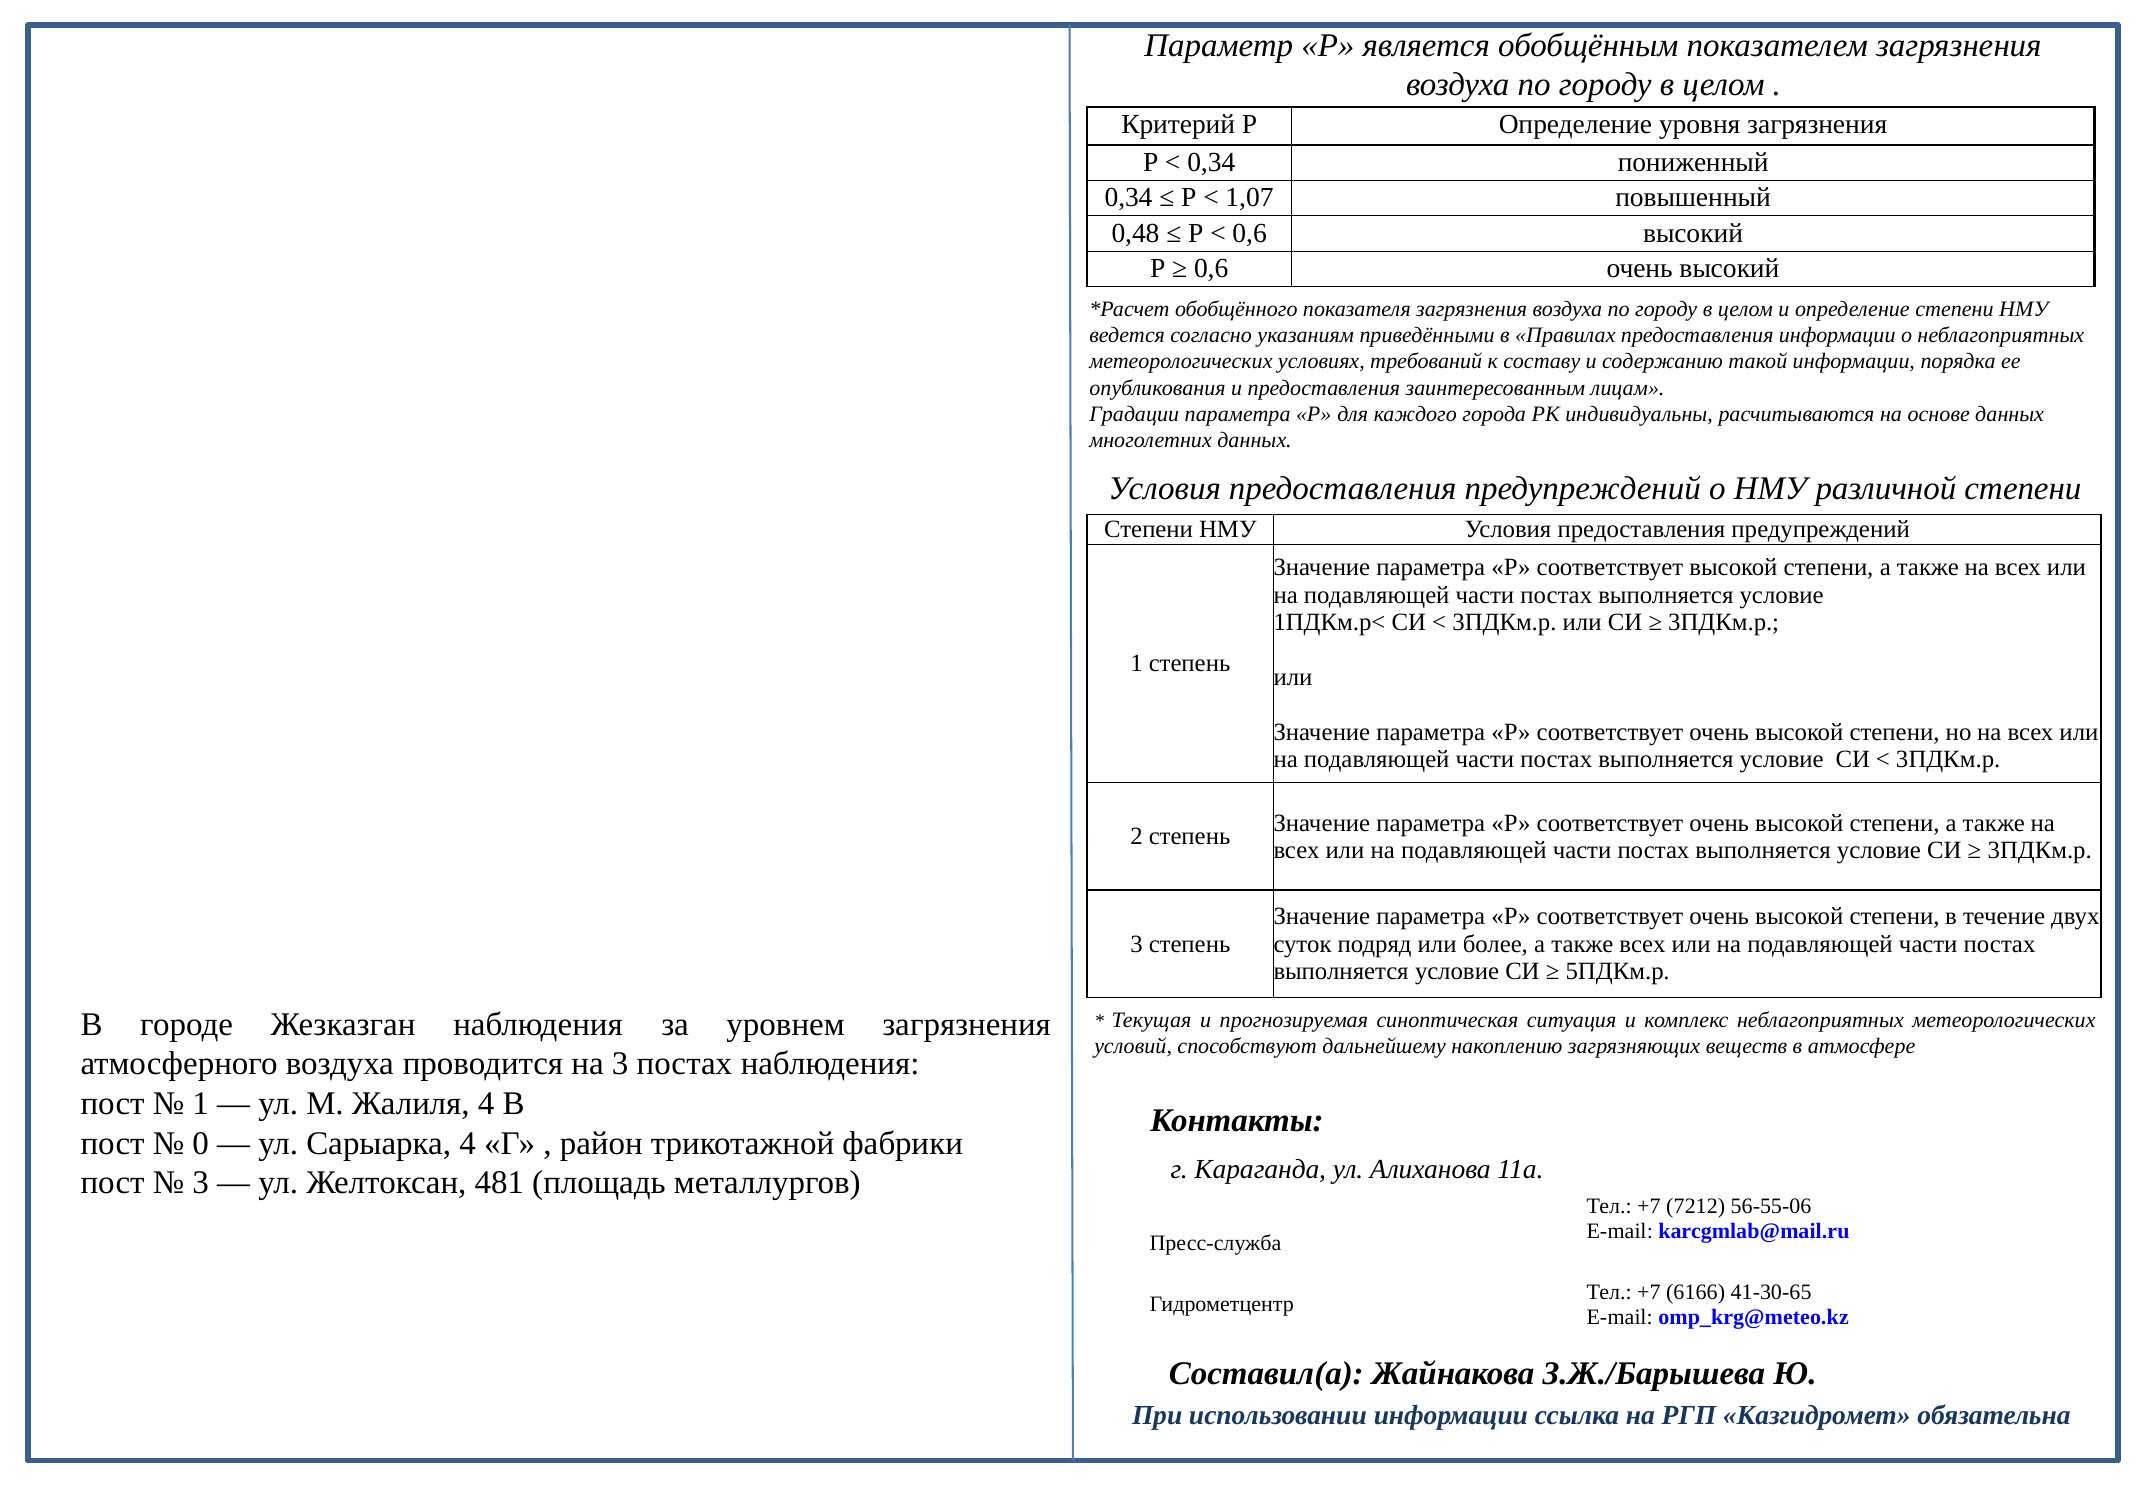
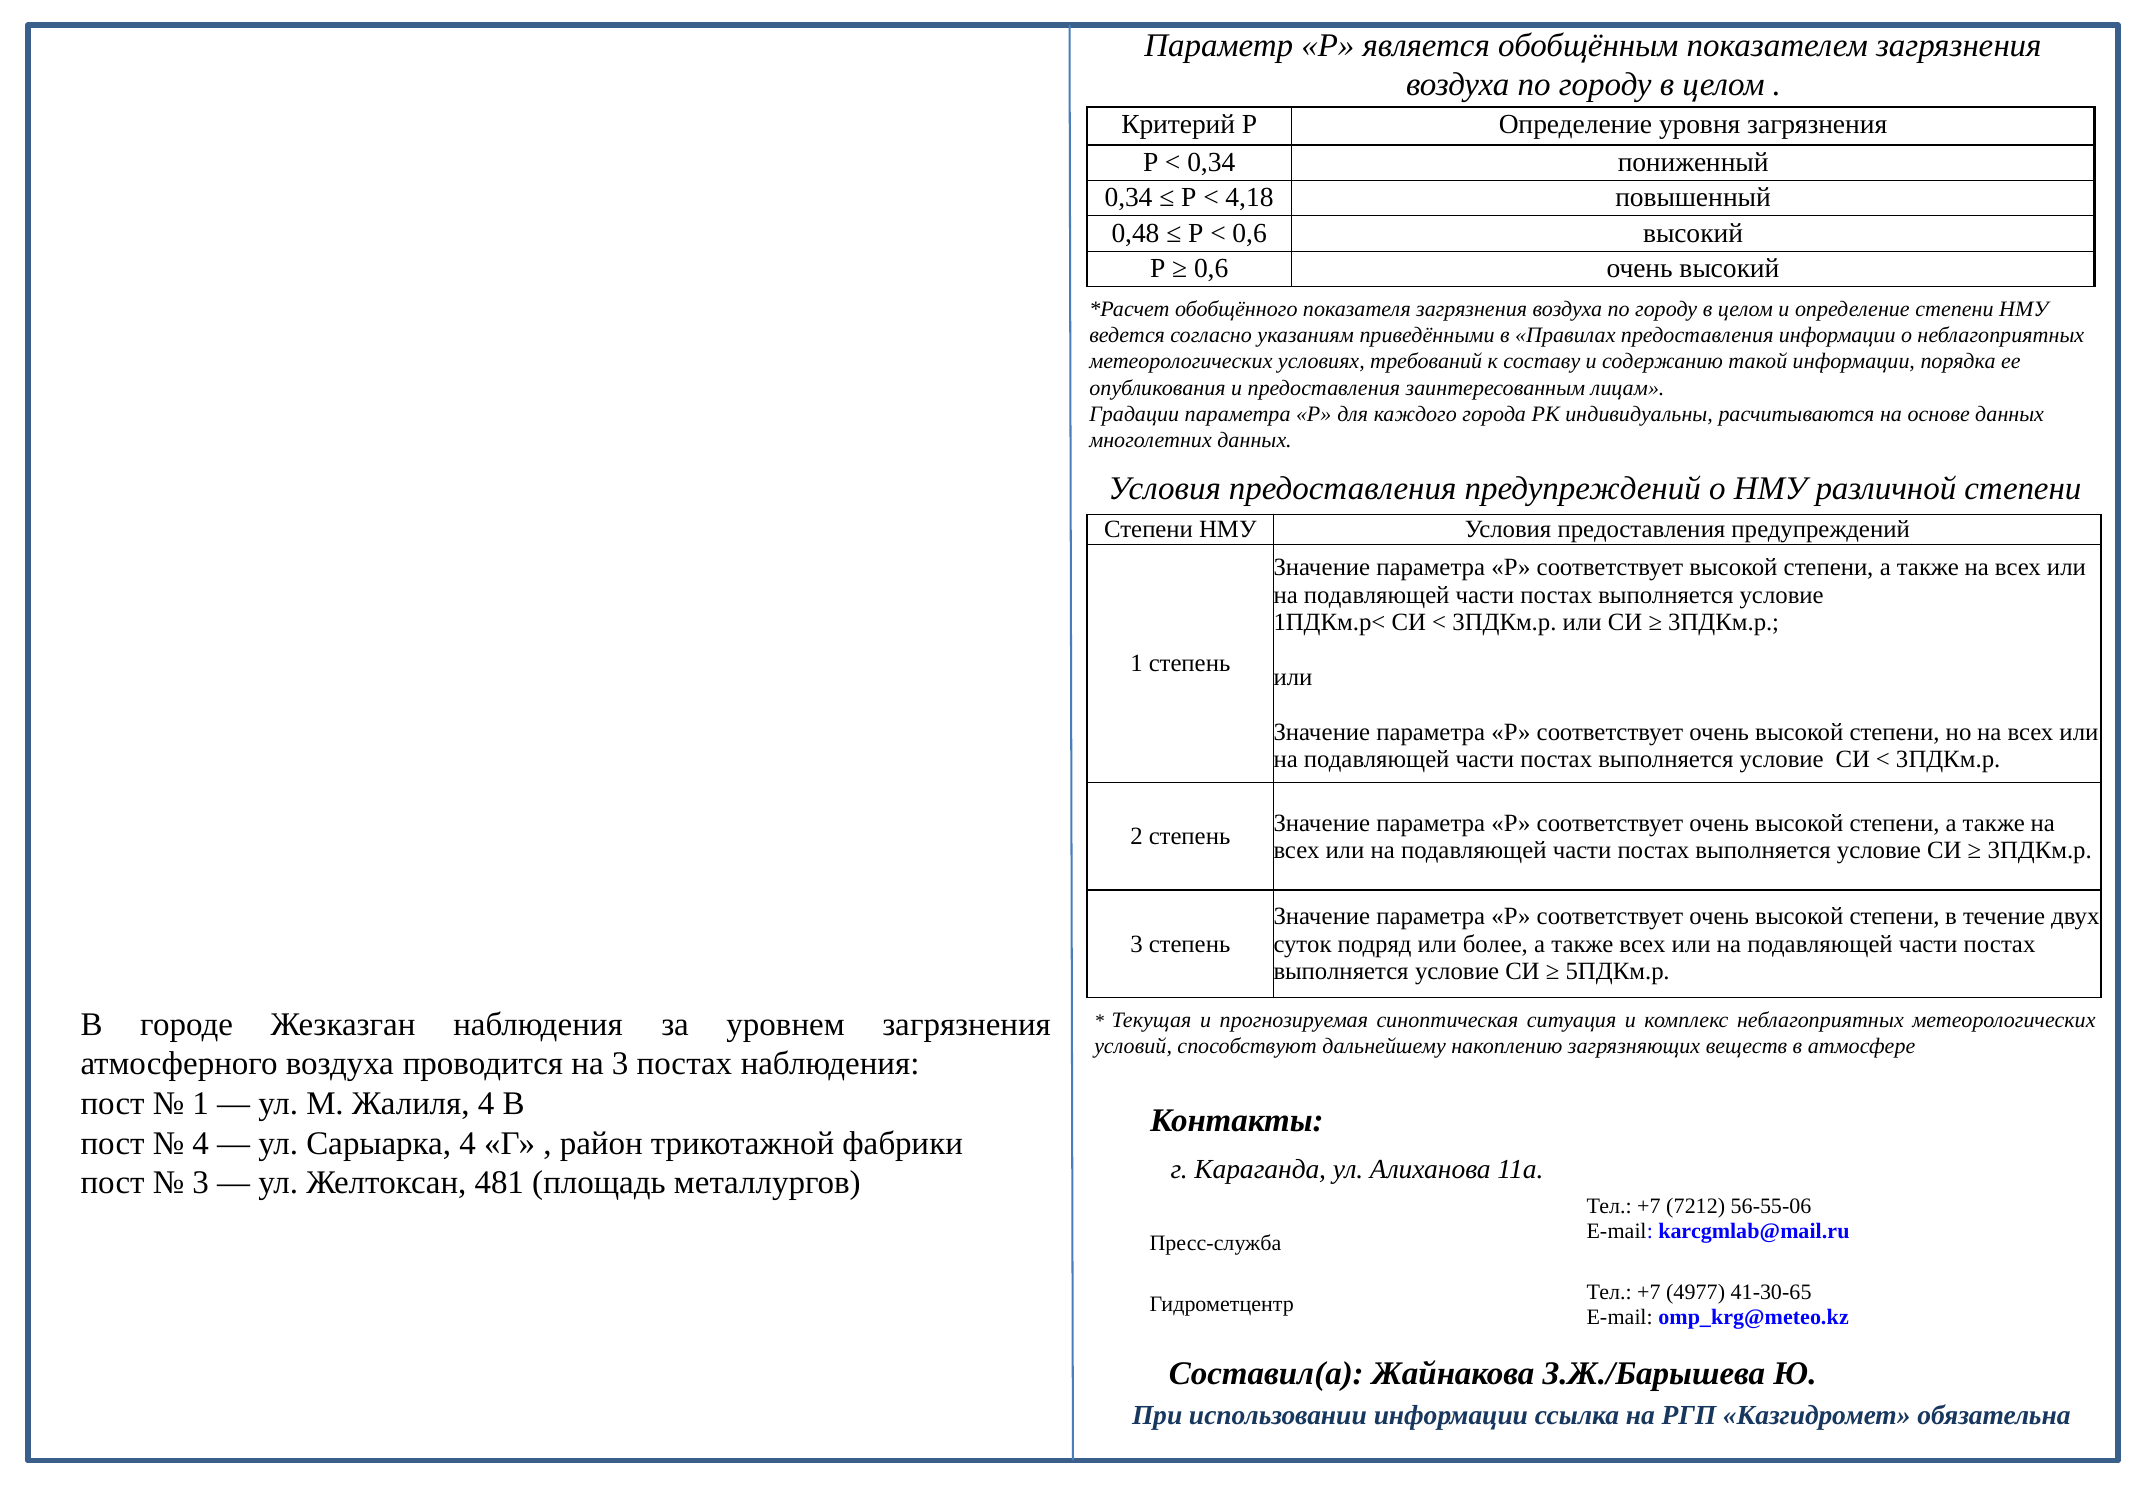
1,07: 1,07 -> 4,18 (1249, 198)
0: 0 -> 4 (201, 1143)
6166: 6166 -> 4977 (1696, 1292)
